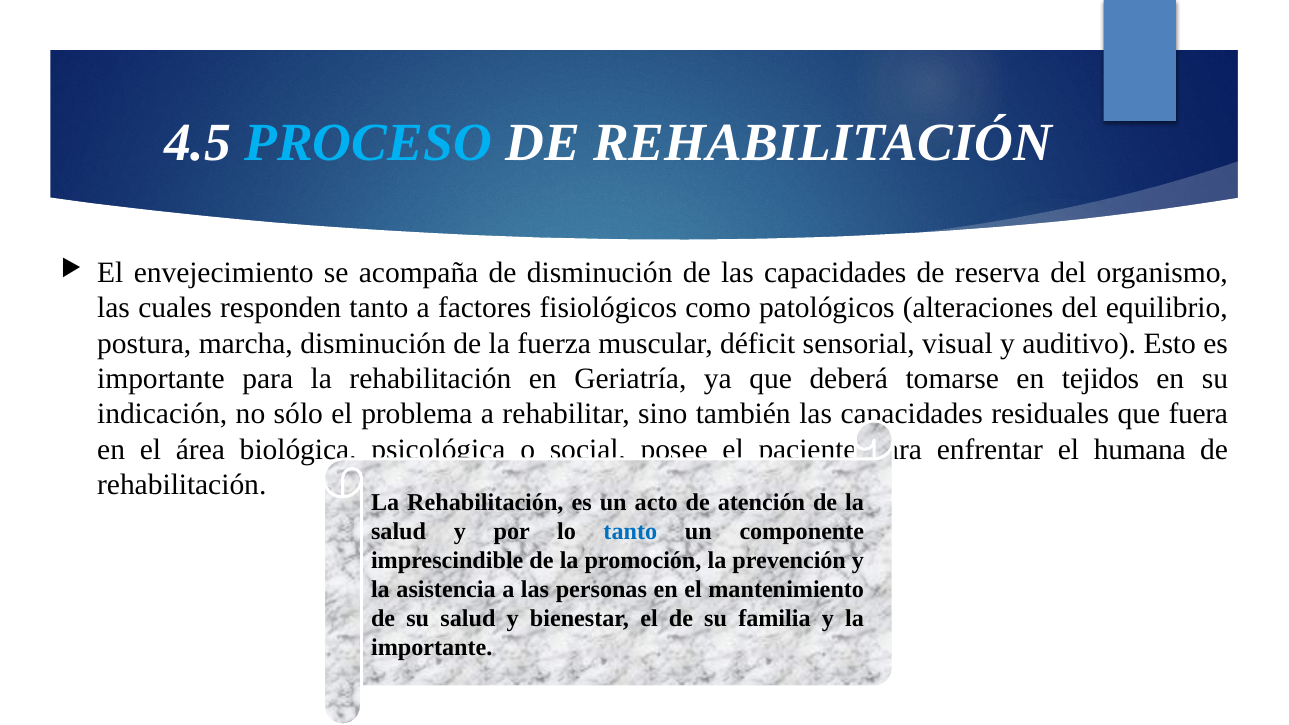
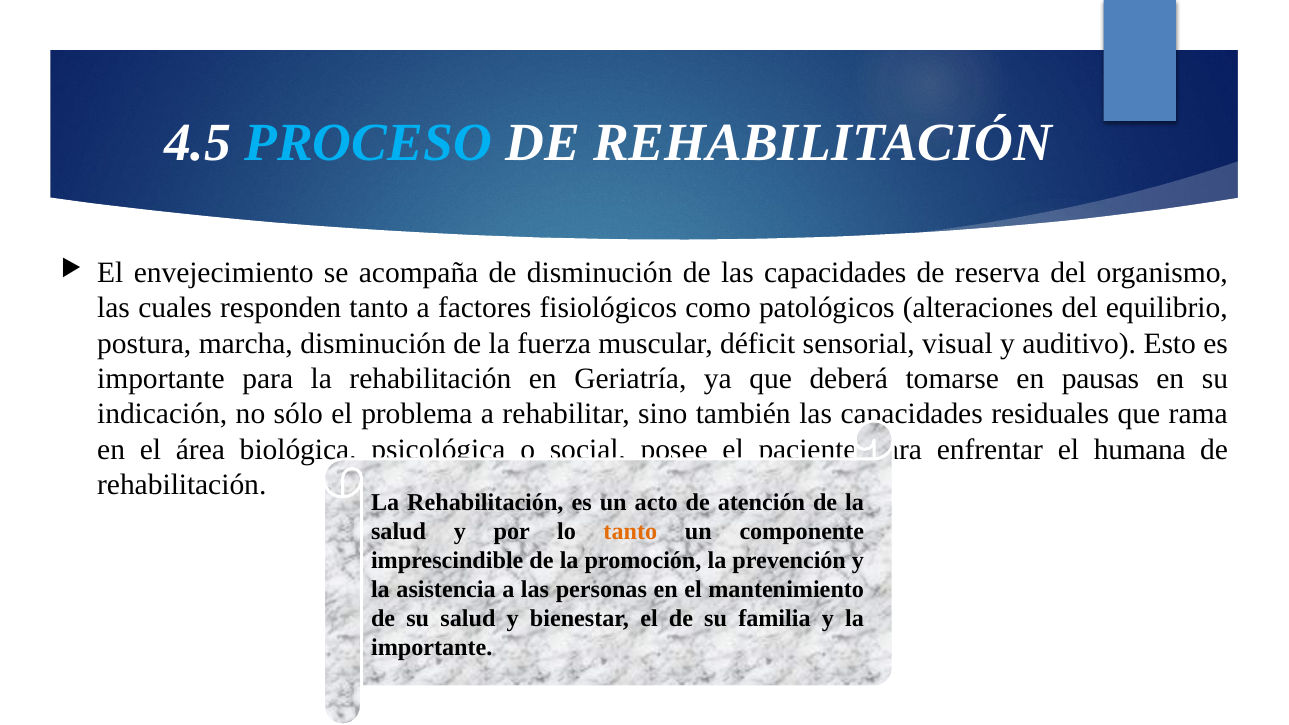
tejidos: tejidos -> pausas (1100, 379)
fuera: fuera -> rama (1198, 414)
tanto colour: blue -> orange (630, 531)
